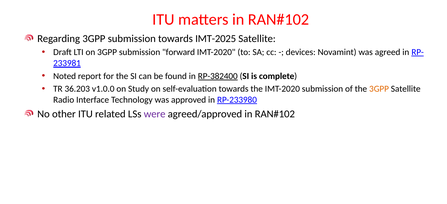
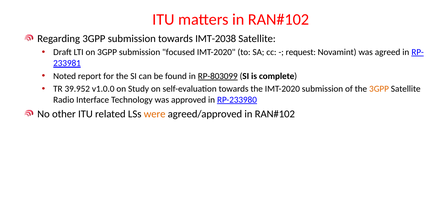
IMT-2025: IMT-2025 -> IMT-2038 (216, 39)
forward: forward -> focused (179, 52)
devices: devices -> request (301, 52)
RP-382400: RP-382400 -> RP-803099 (218, 76)
36.203: 36.203 -> 39.952 (77, 89)
were colour: purple -> orange (155, 114)
